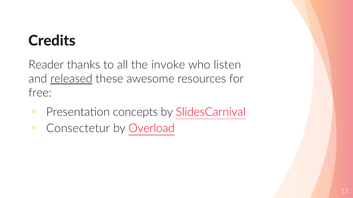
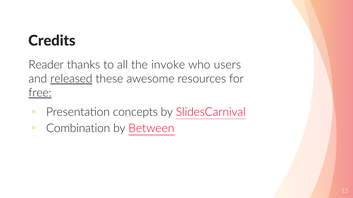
listen: listen -> users (227, 65)
free underline: none -> present (40, 93)
Consectetur: Consectetur -> Combination (78, 129)
Overload: Overload -> Between (151, 129)
